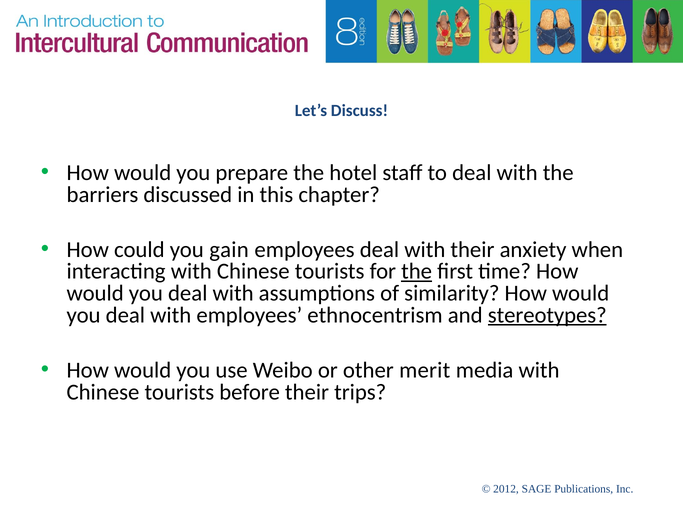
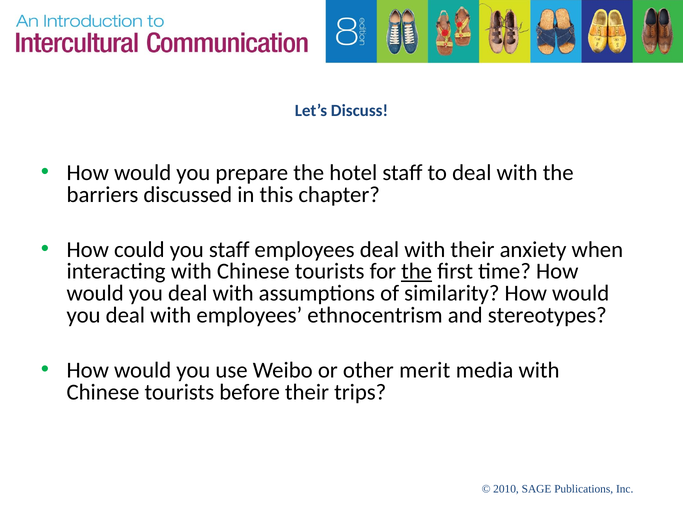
you gain: gain -> staff (229, 250)
stereotypes underline: present -> none (547, 315)
2012: 2012 -> 2010 (506, 489)
